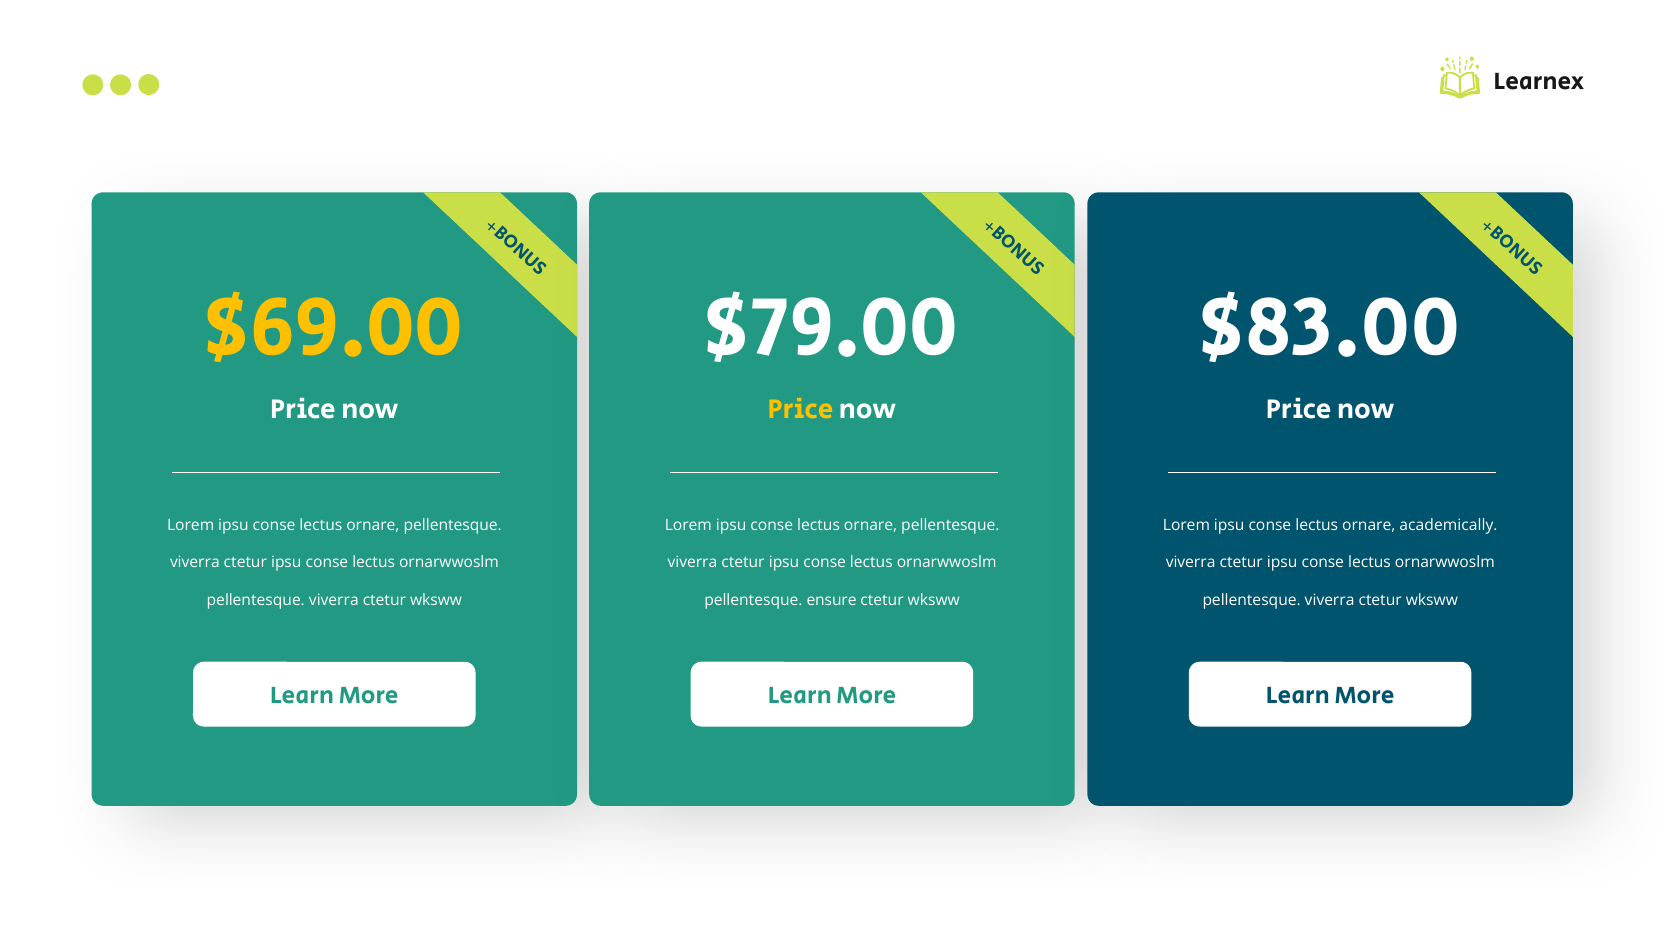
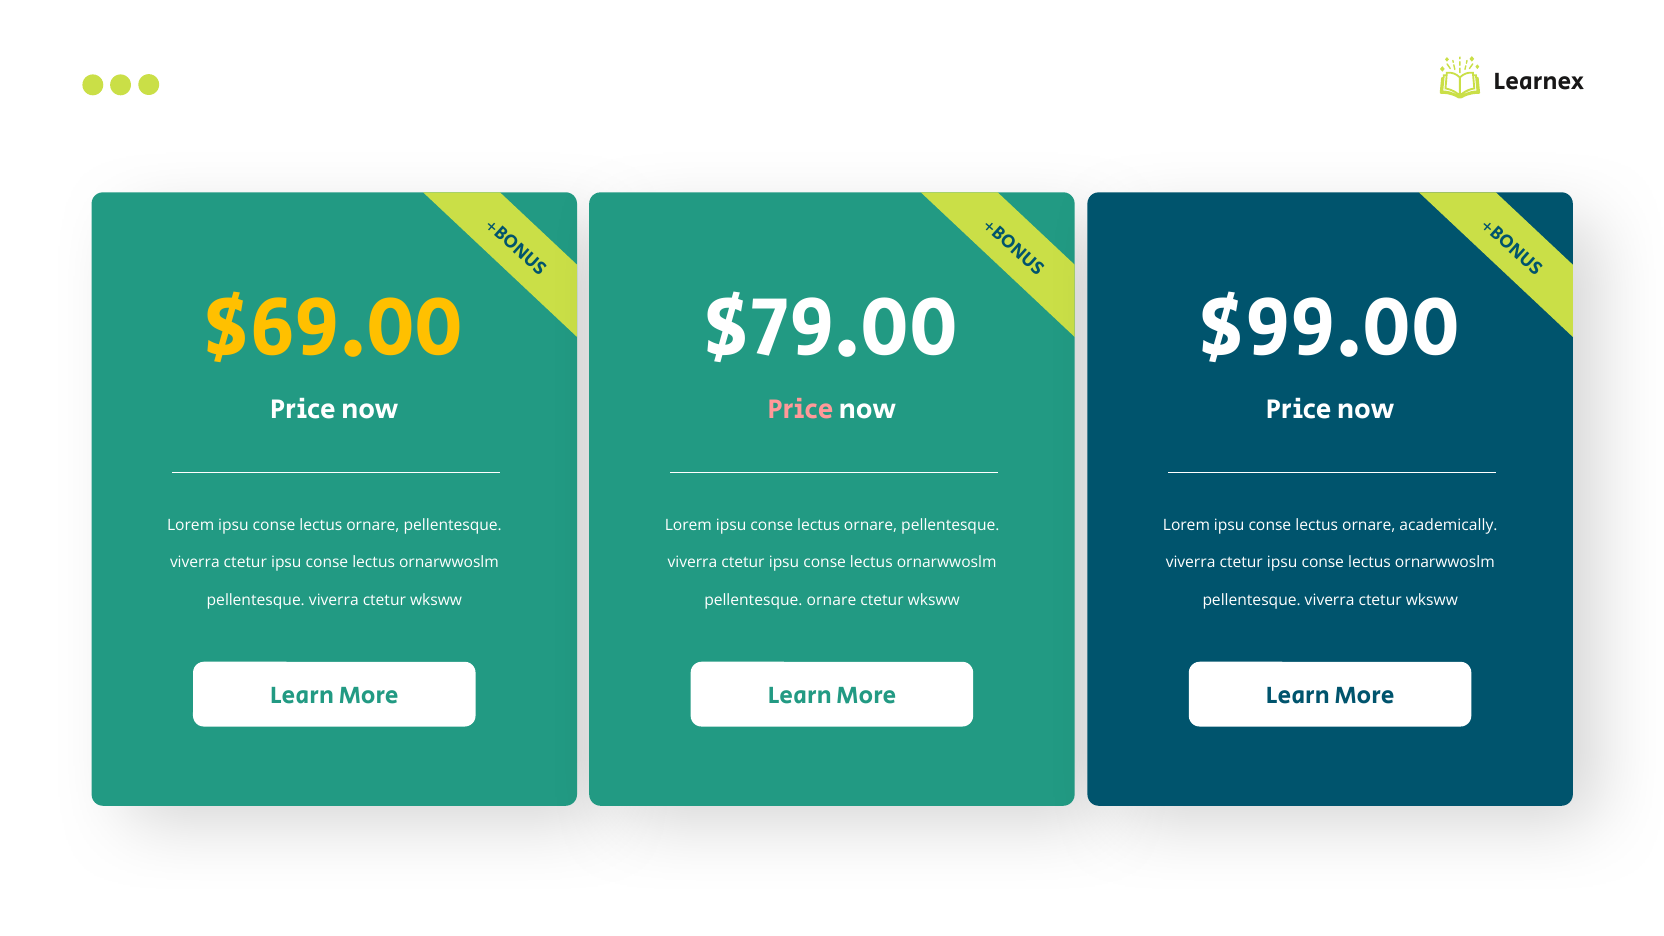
$83.00: $83.00 -> $99.00 (1329, 327)
Price colour: yellow -> pink (801, 409)
pellentesque ensure: ensure -> ornare (831, 600)
